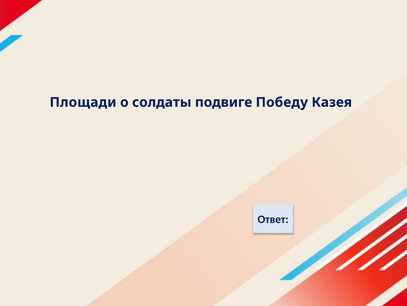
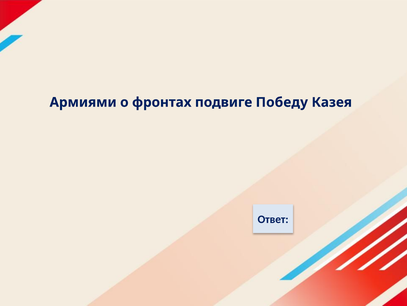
Площади: Площади -> Армиями (83, 102)
солдаты: солдаты -> фронтах (162, 102)
